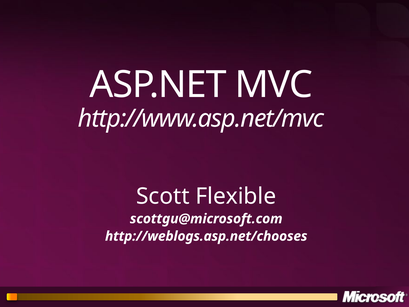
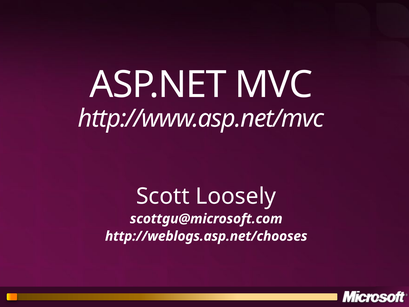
Flexible: Flexible -> Loosely (236, 196)
